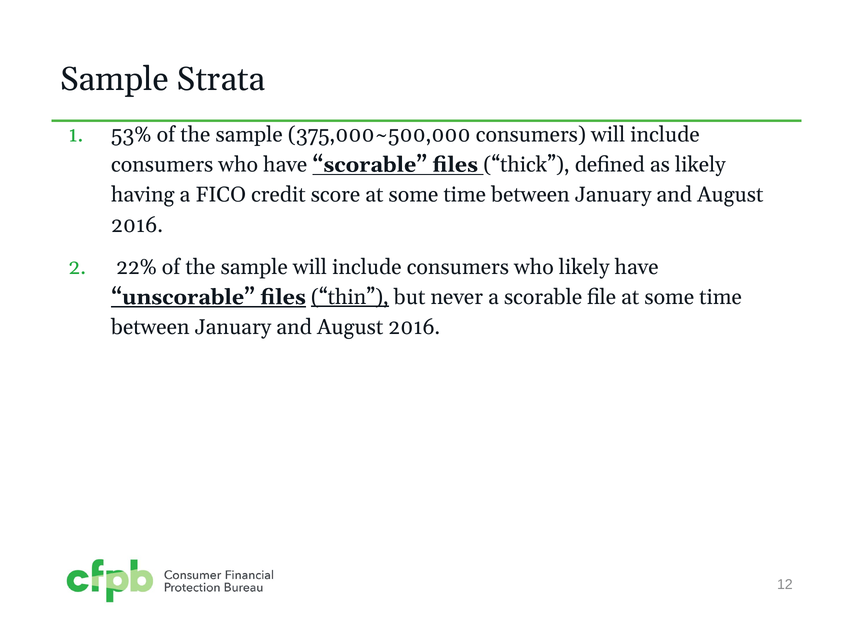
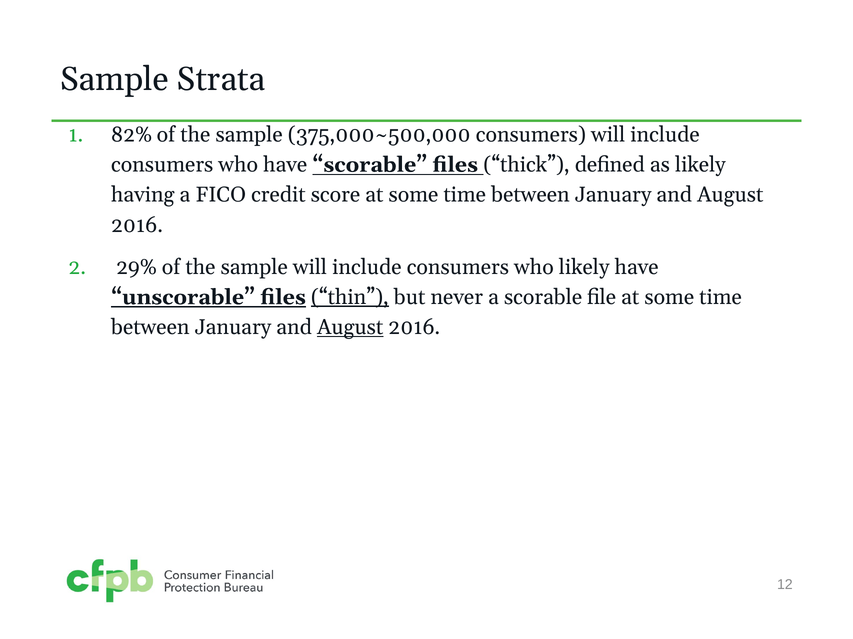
53%: 53% -> 82% (132, 135)
22%: 22% -> 29% (137, 267)
August underline: none -> present (350, 328)
